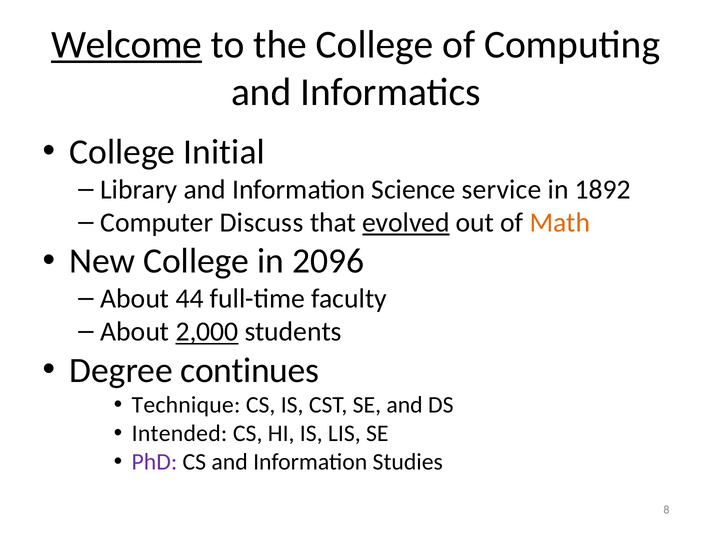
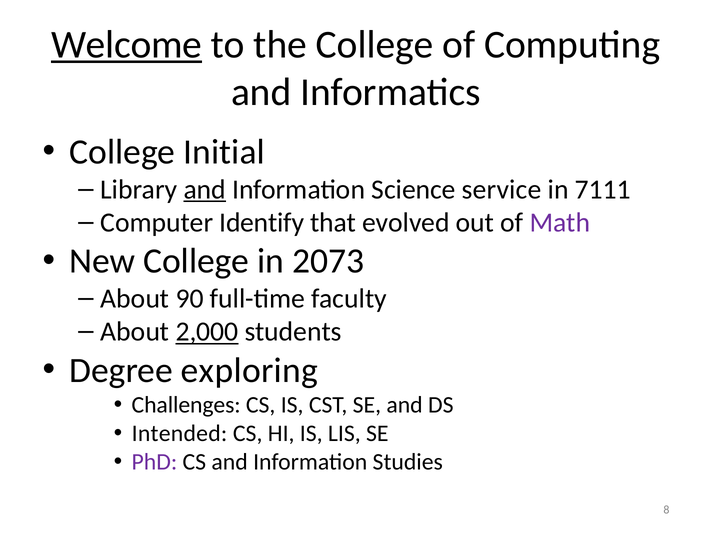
and underline: none -> present (205, 189)
1892: 1892 -> 7111 (603, 189)
Discuss: Discuss -> Identify (262, 223)
evolved underline: present -> none (406, 223)
Math colour: orange -> purple (560, 223)
2096: 2096 -> 2073 (328, 261)
44: 44 -> 90 (190, 299)
continues: continues -> exploring (249, 370)
Technique: Technique -> Challenges (186, 405)
